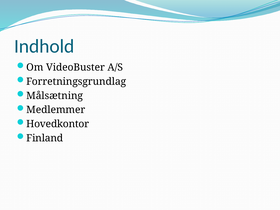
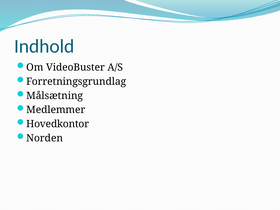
Finland: Finland -> Norden (45, 138)
